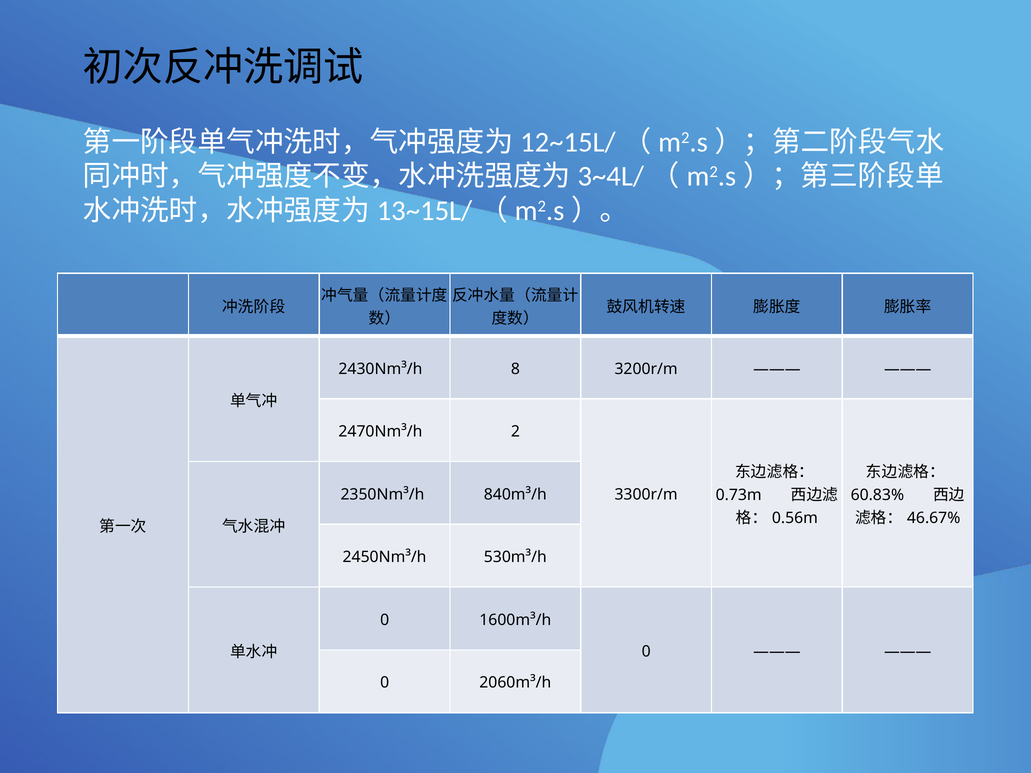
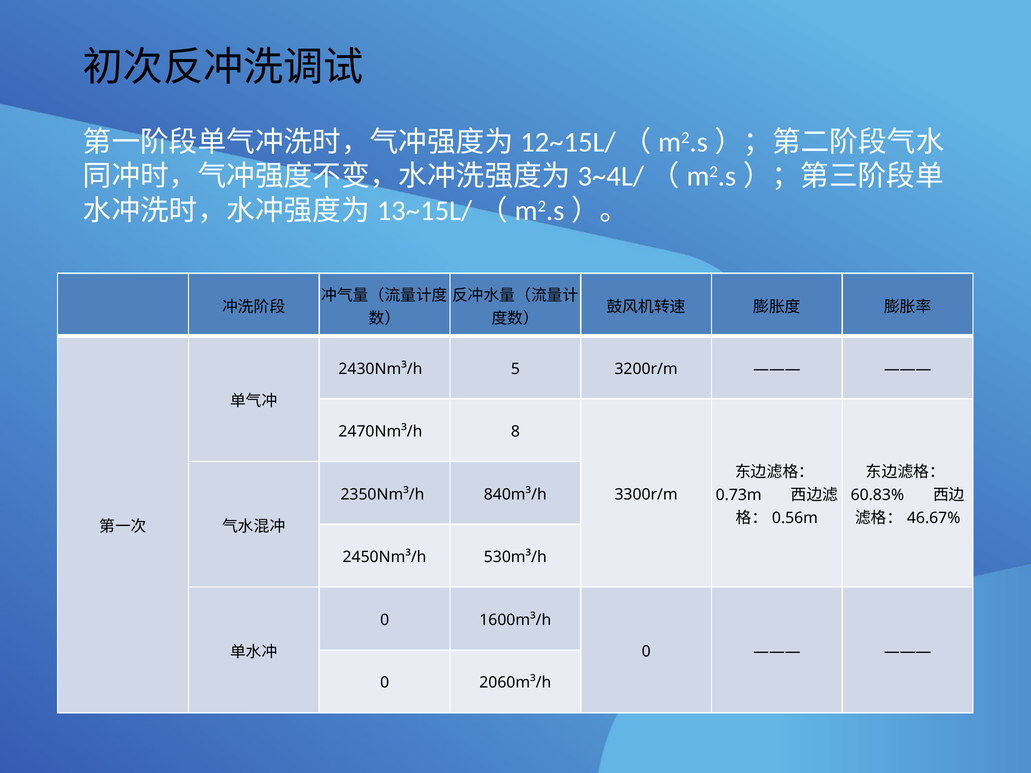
8: 8 -> 5 (515, 369)
2: 2 -> 8 (515, 432)
